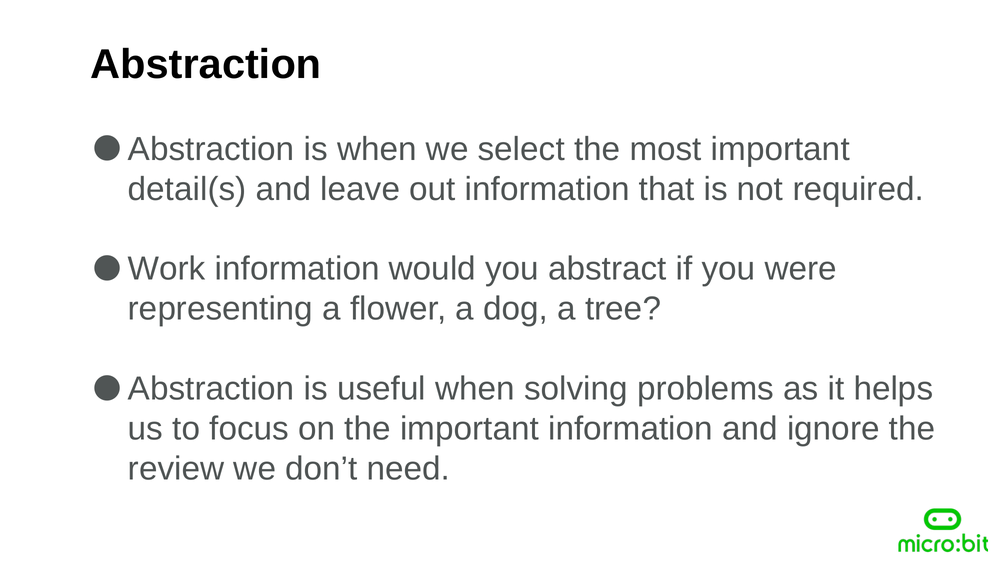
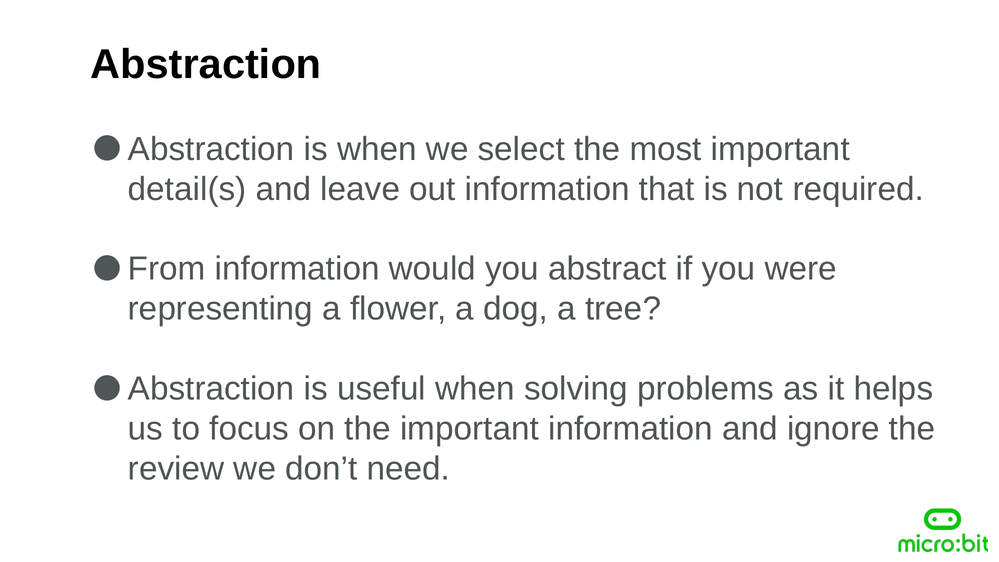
Work: Work -> From (167, 269)
